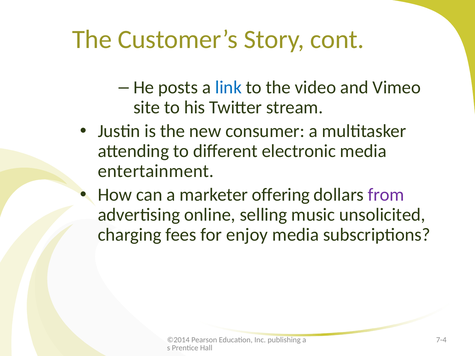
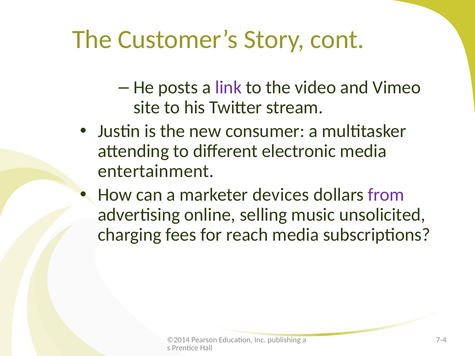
link colour: blue -> purple (228, 87)
offering: offering -> devices (281, 195)
enjoy: enjoy -> reach (247, 235)
